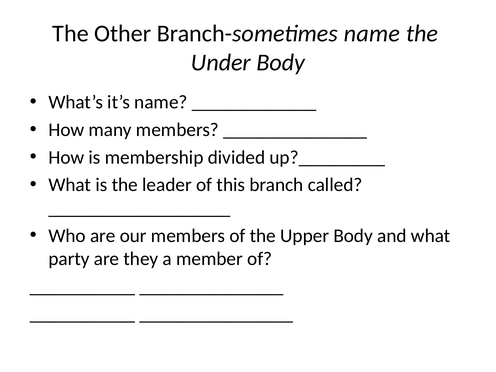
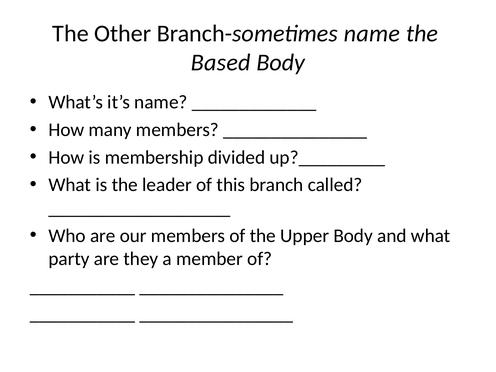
Under: Under -> Based (221, 62)
